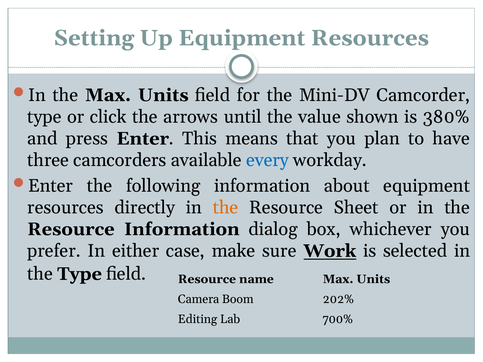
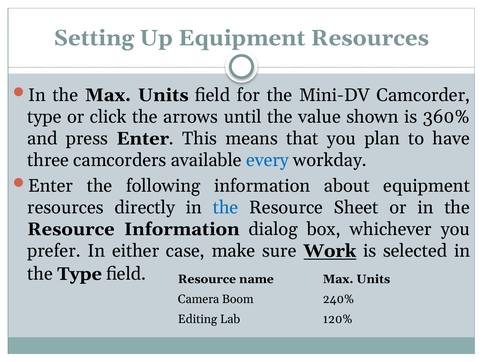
380%: 380% -> 360% (446, 117)
the colour: orange -> blue (226, 208)
202%: 202% -> 240% (338, 299)
700%: 700% -> 120% (338, 320)
